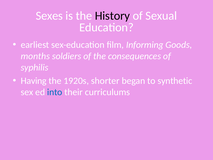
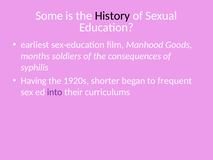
Sexes: Sexes -> Some (49, 16)
Informing: Informing -> Manhood (145, 45)
synthetic: synthetic -> frequent (175, 81)
into colour: blue -> purple (55, 92)
